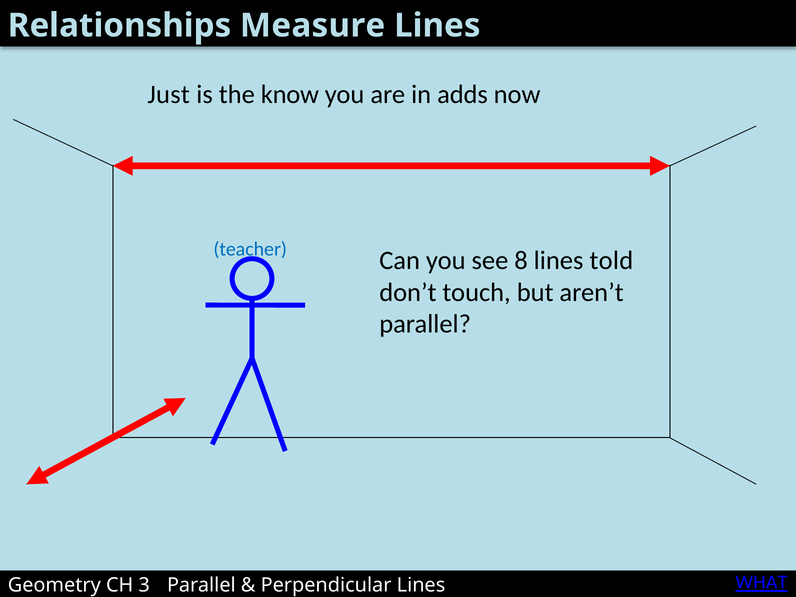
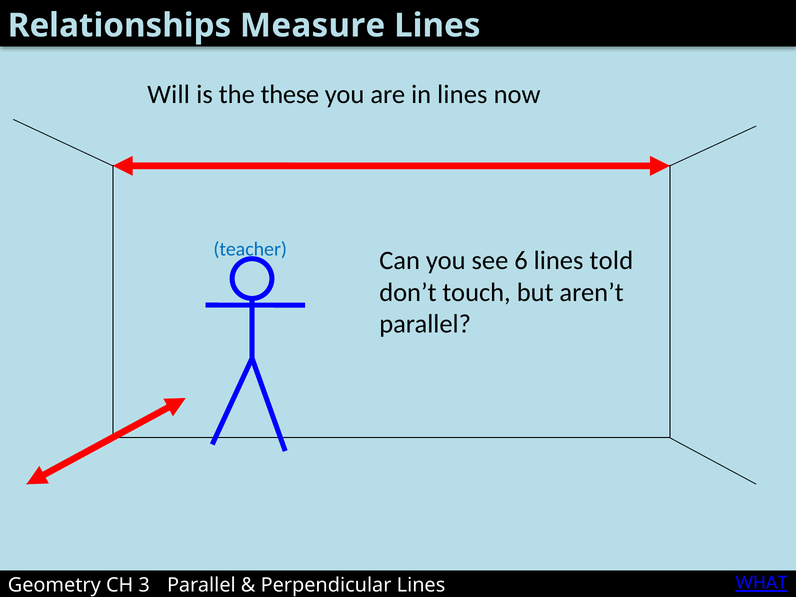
Just: Just -> Will (169, 95)
know: know -> these (290, 95)
in adds: adds -> lines (462, 95)
8: 8 -> 6 (521, 260)
